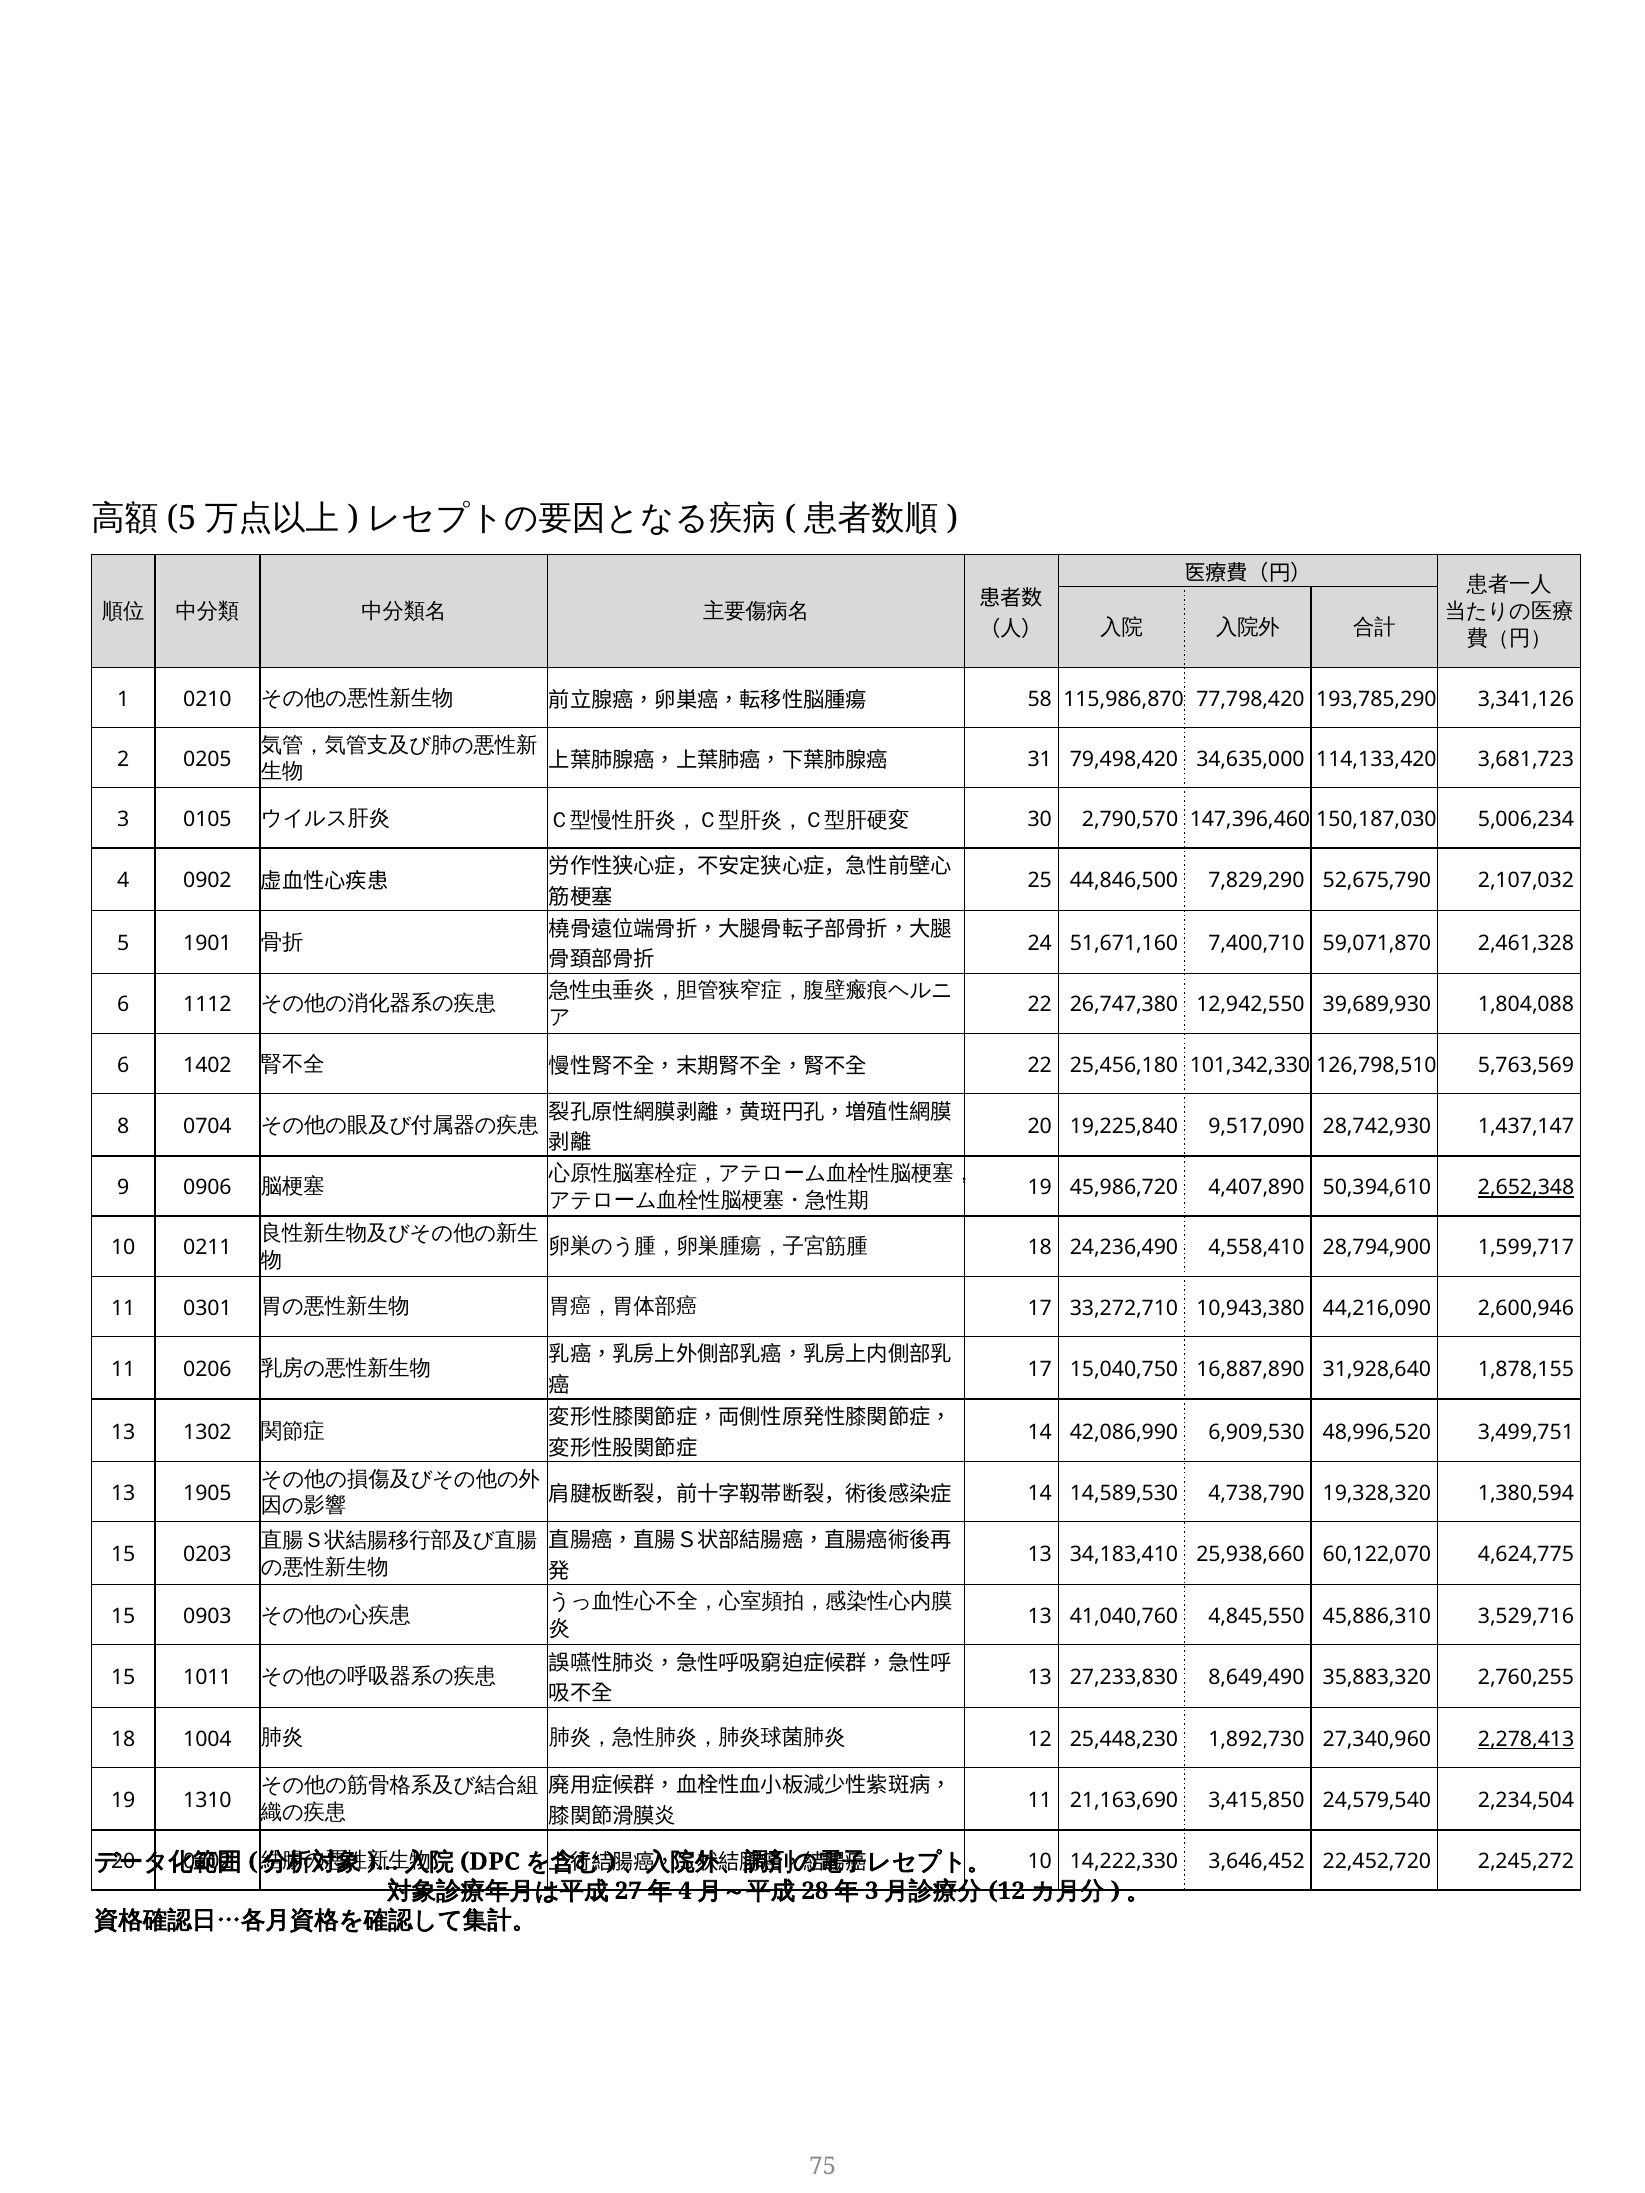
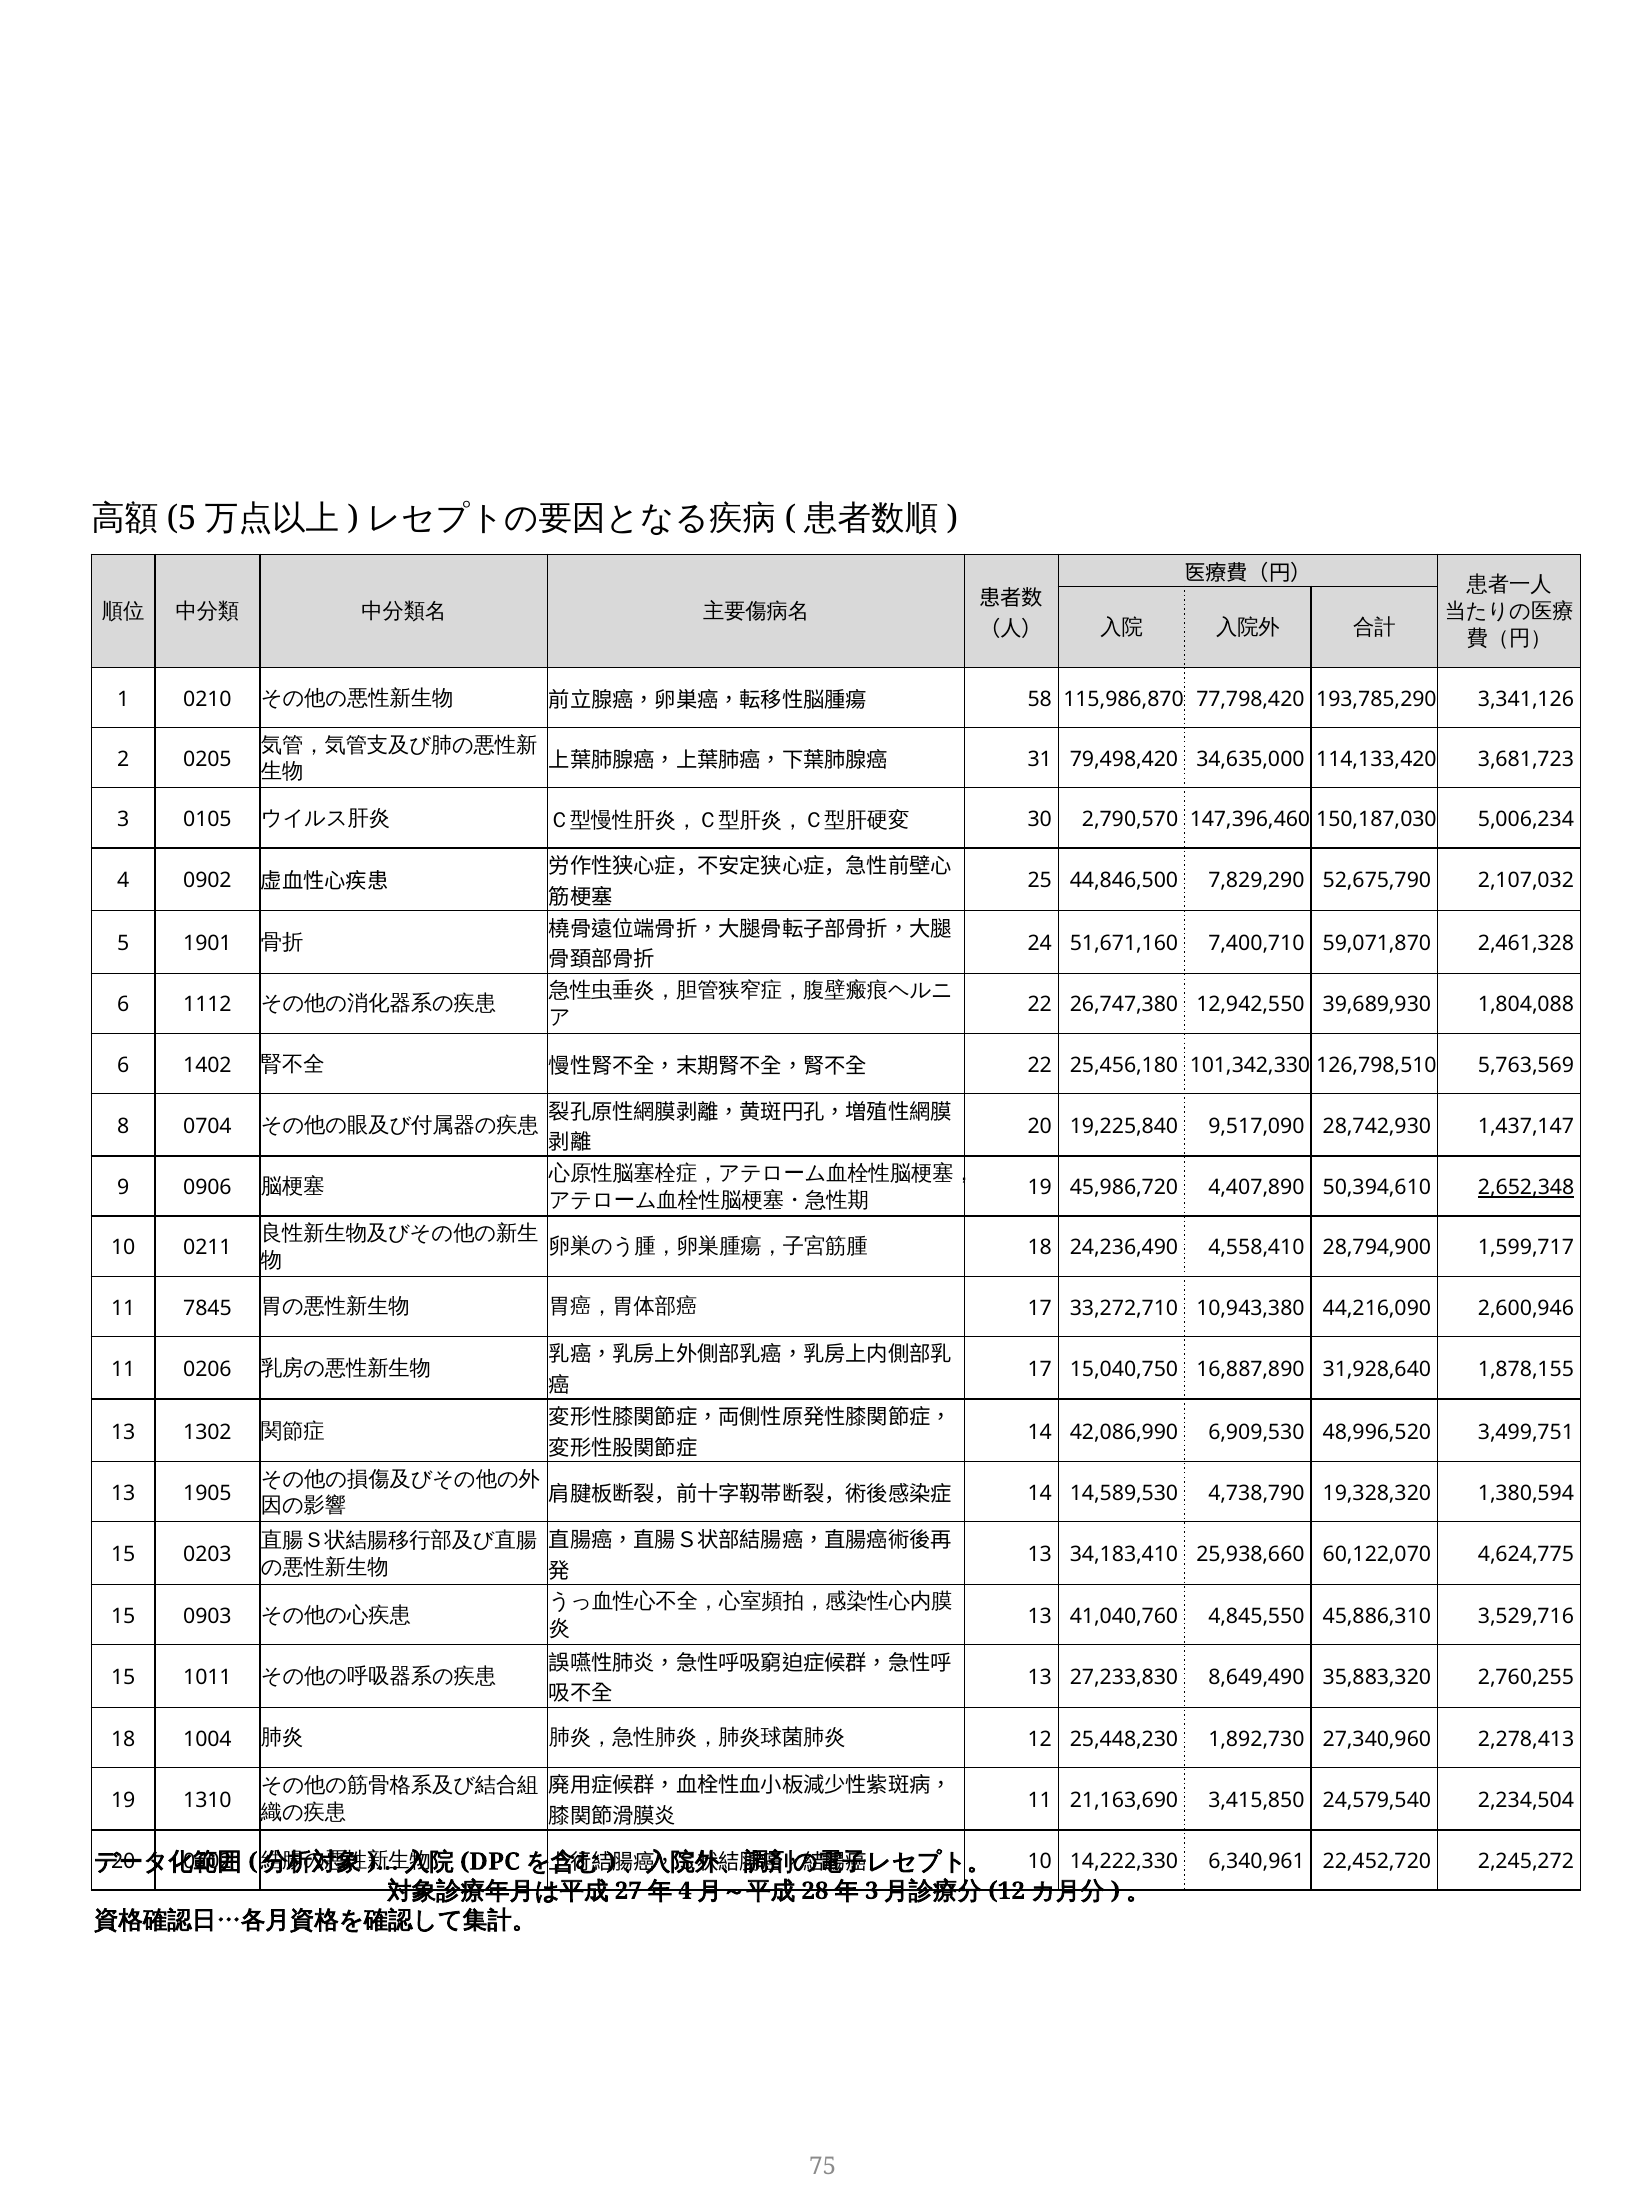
0301: 0301 -> 7845 (207, 1308)
2,278,413 underline: present -> none (1526, 1739)
3,646,452: 3,646,452 -> 6,340,961 (1257, 1862)
